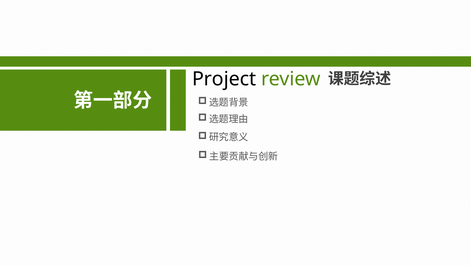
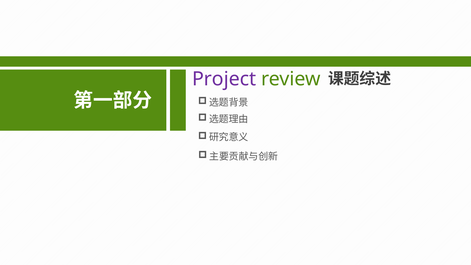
Project colour: black -> purple (224, 79)
